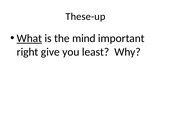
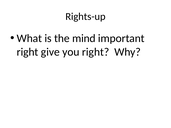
These-up: These-up -> Rights-up (85, 17)
What underline: present -> none (29, 38)
you least: least -> right (96, 52)
